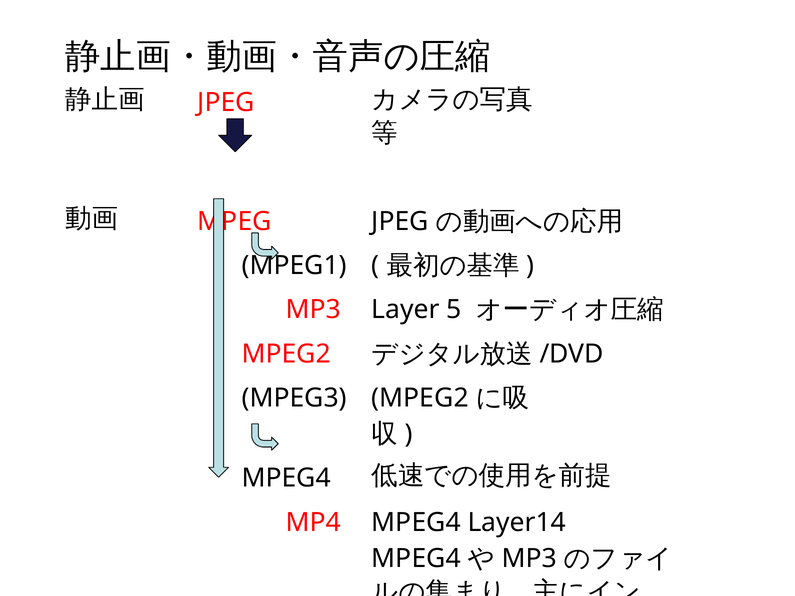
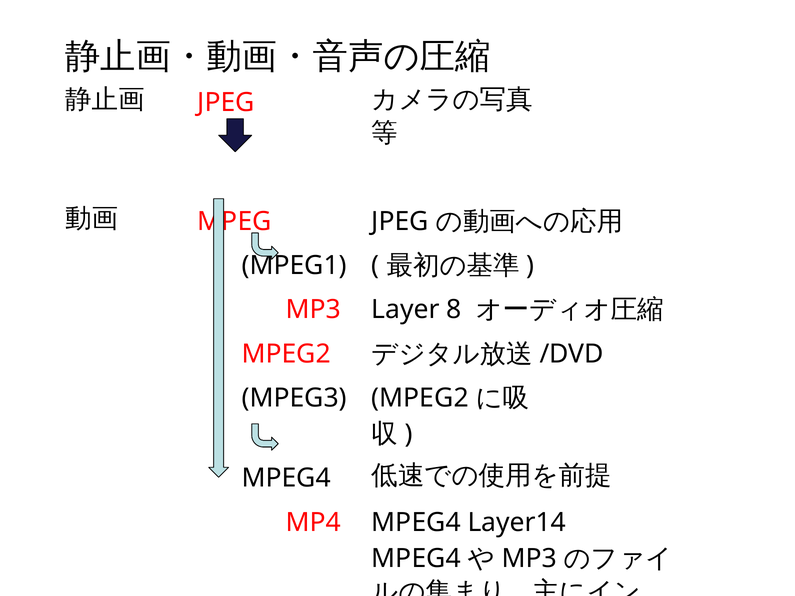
5: 5 -> 8 (454, 310)
